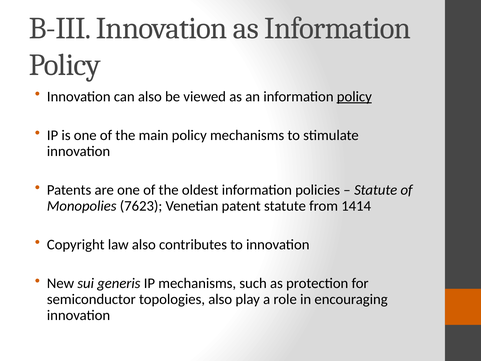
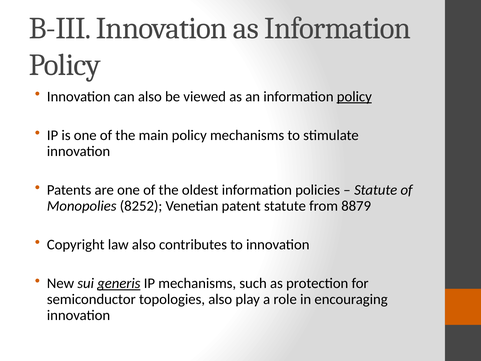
7623: 7623 -> 8252 (141, 206)
1414: 1414 -> 8879 (356, 206)
generis underline: none -> present (119, 283)
